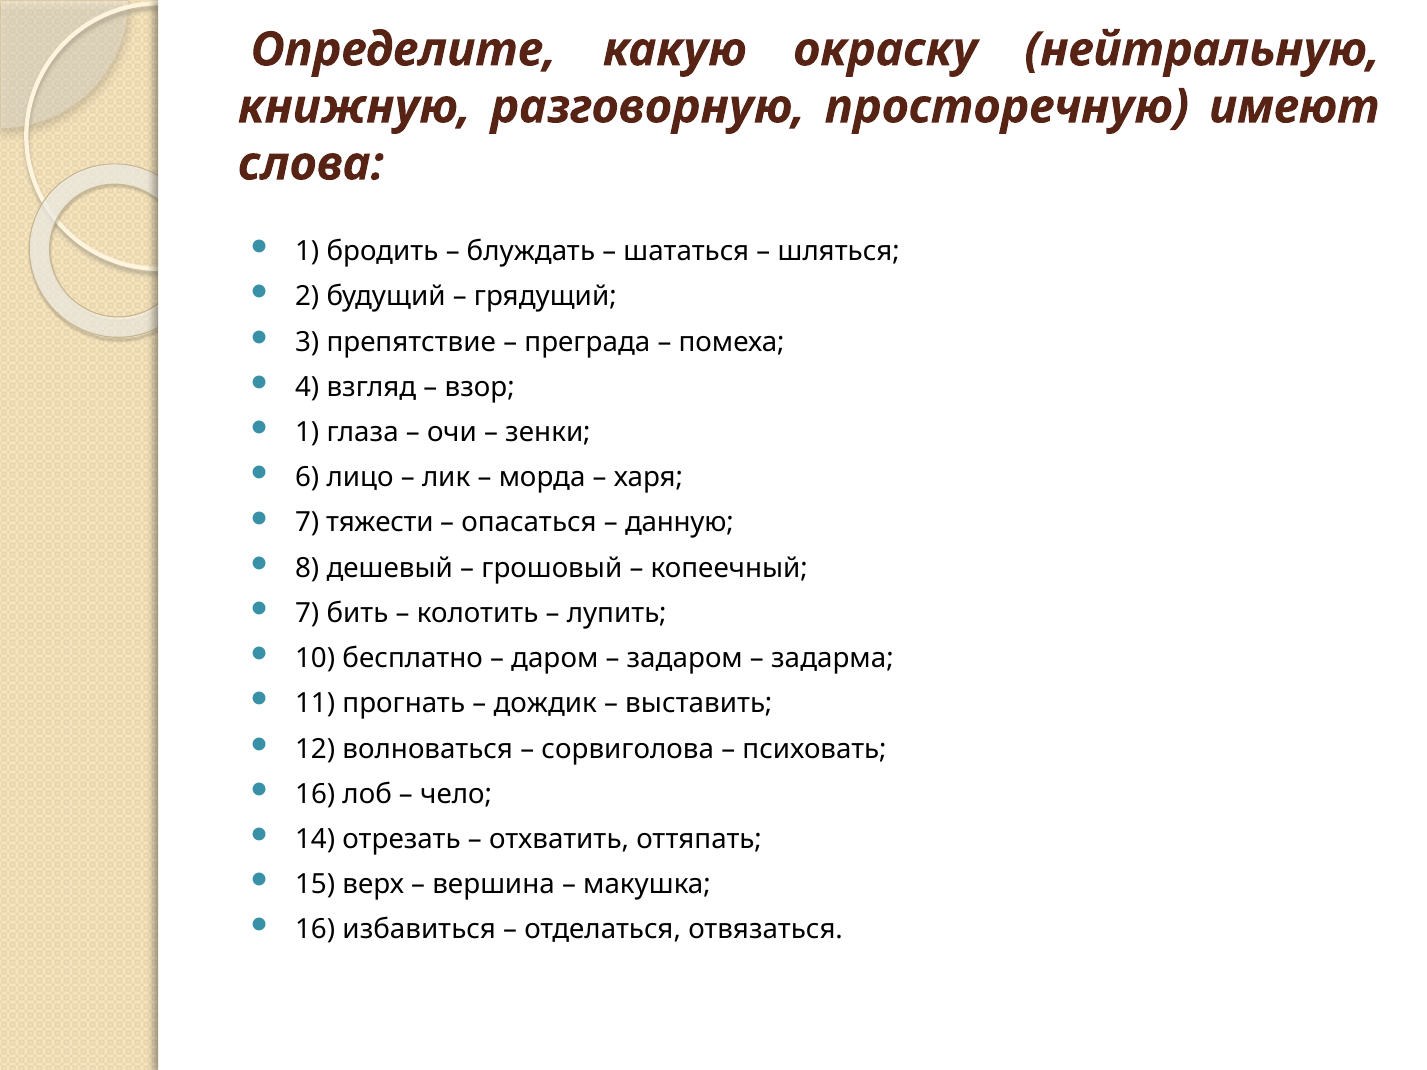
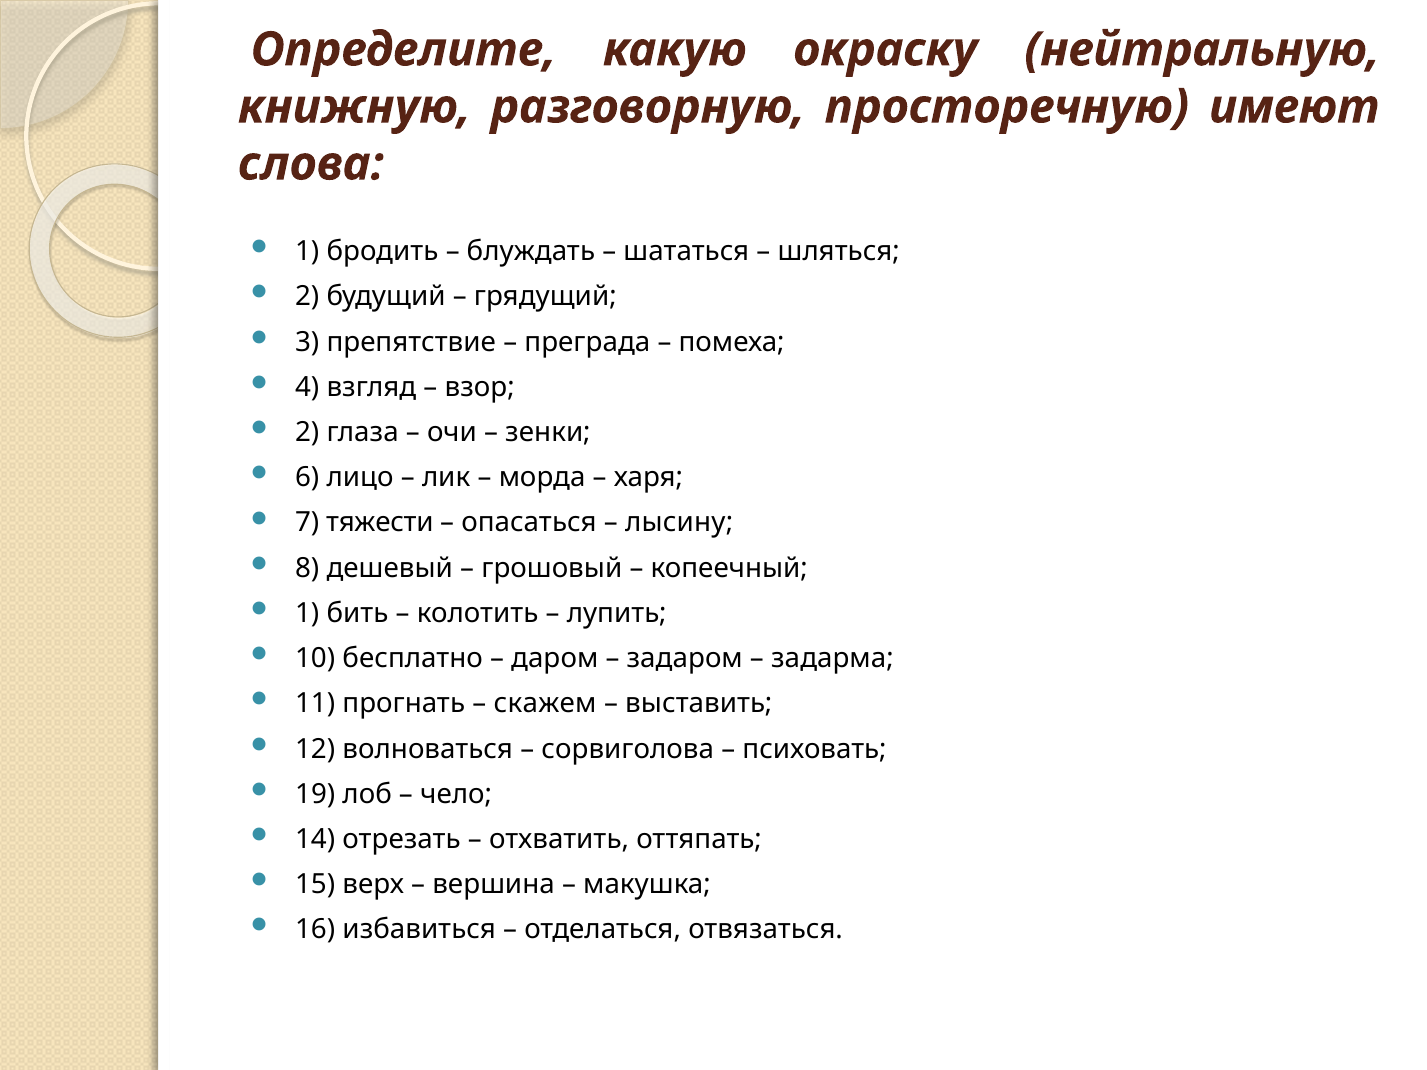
1: 1 -> 2 (307, 432)
данную: данную -> лысину (679, 523)
7: 7 -> 1 (307, 613)
дождик: дождик -> скажем (545, 704)
16: 16 -> 19 (315, 794)
